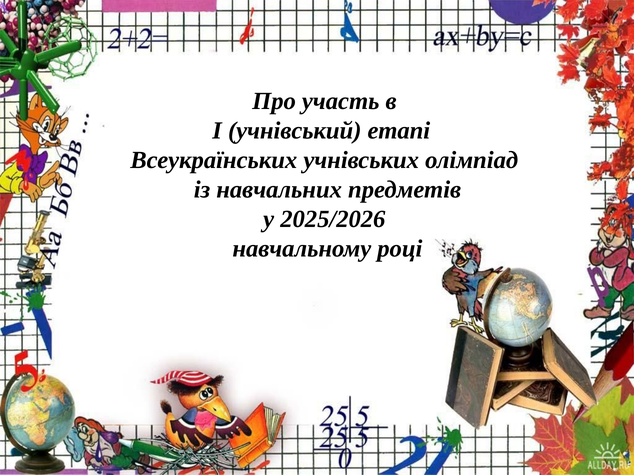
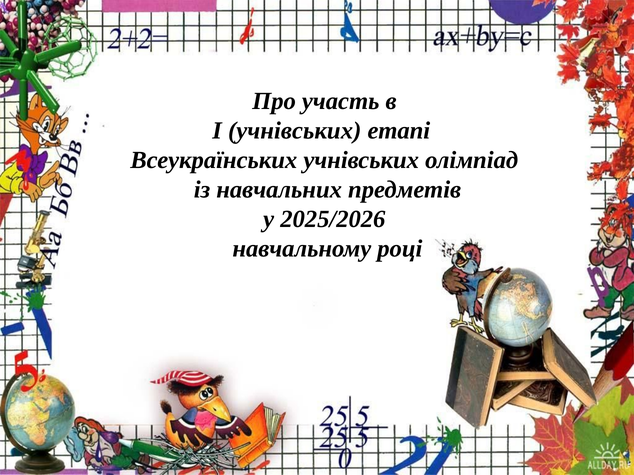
І учнівський: учнівський -> учнівських (295, 131)
